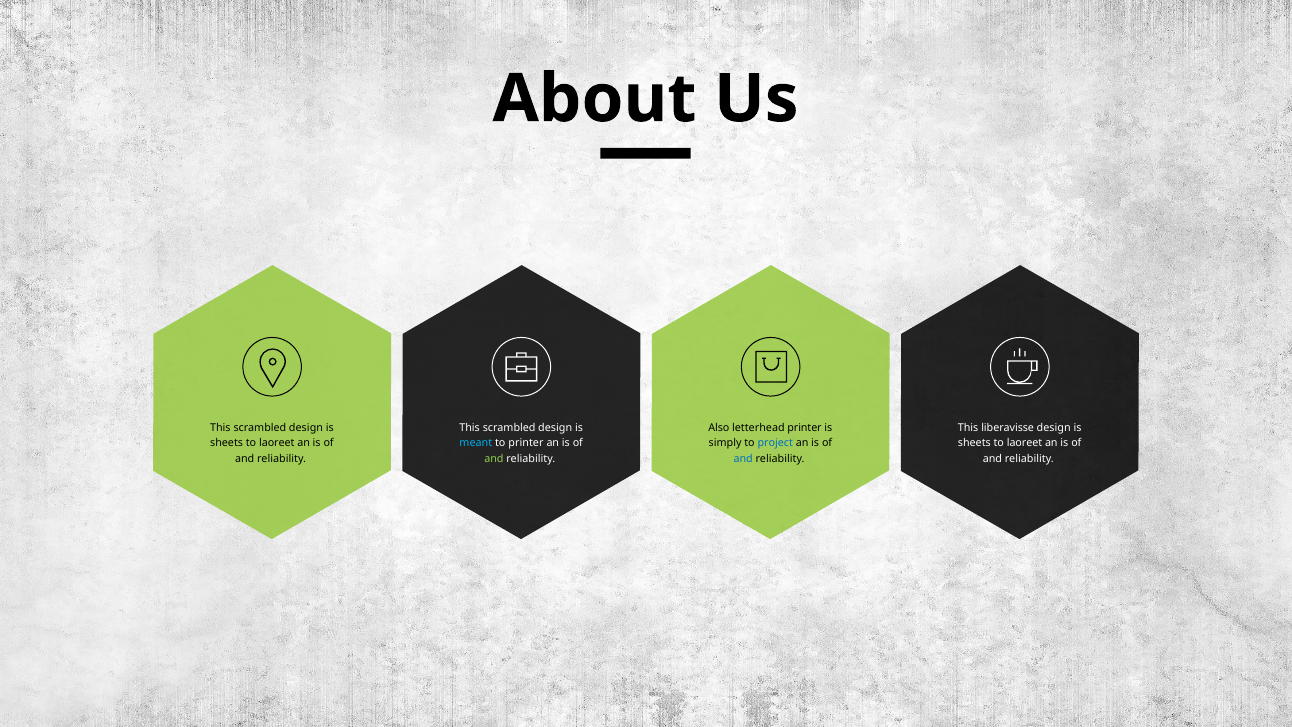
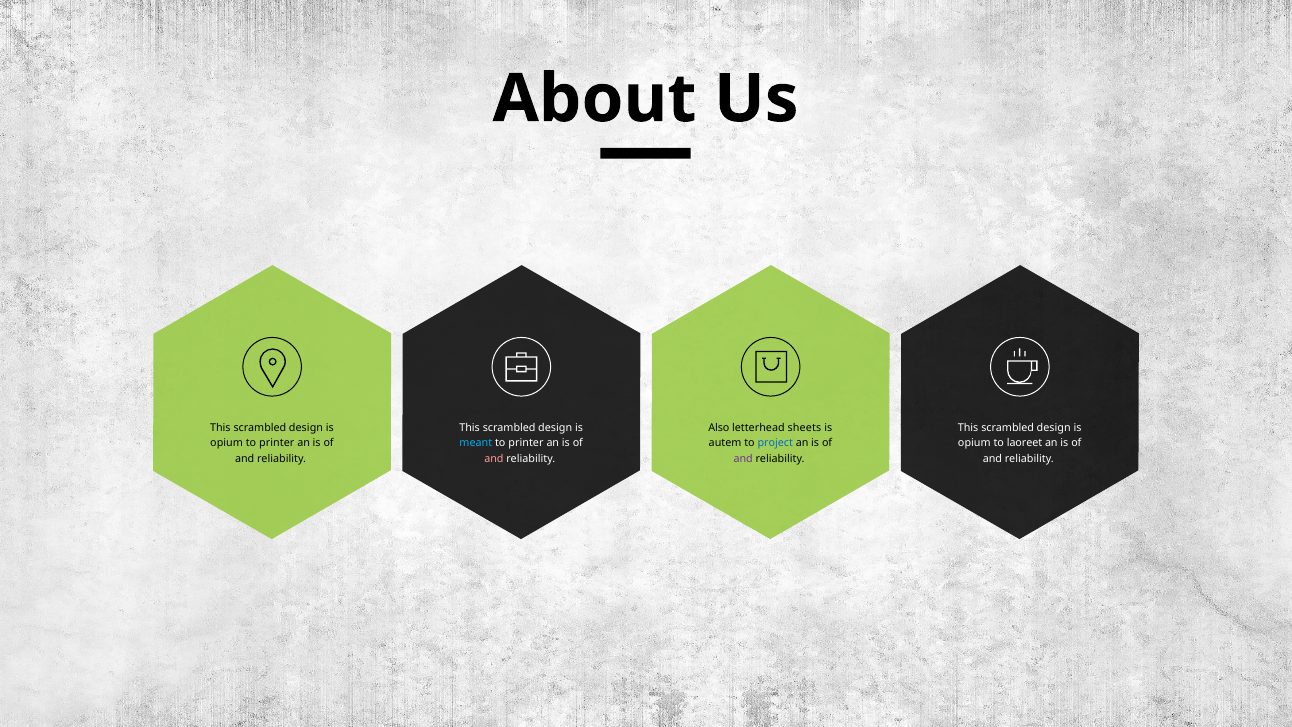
letterhead printer: printer -> sheets (804, 428)
liberavisse: liberavisse -> scrambled (1008, 428)
sheets: sheets -> opium (227, 443)
laoreet: laoreet -> printer (277, 443)
simply: simply -> autem (725, 443)
sheets: sheets -> opium (974, 443)
and colour: light green -> pink (494, 459)
and colour: blue -> purple (743, 459)
